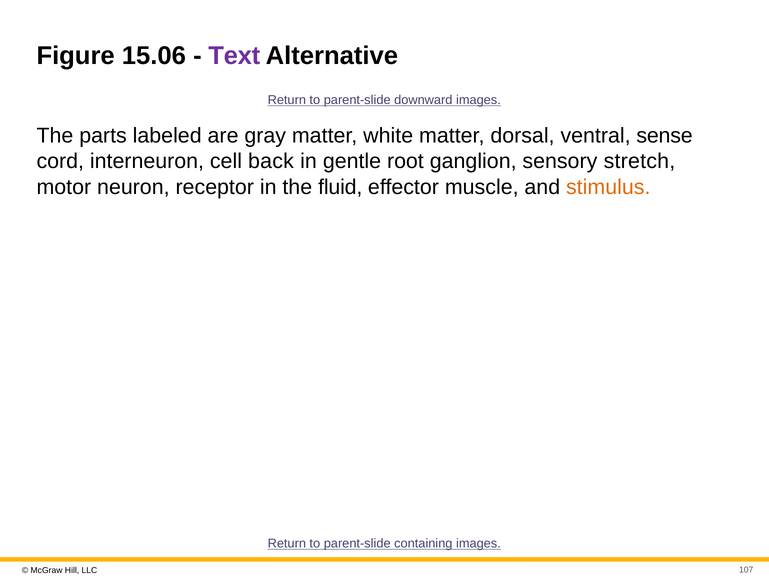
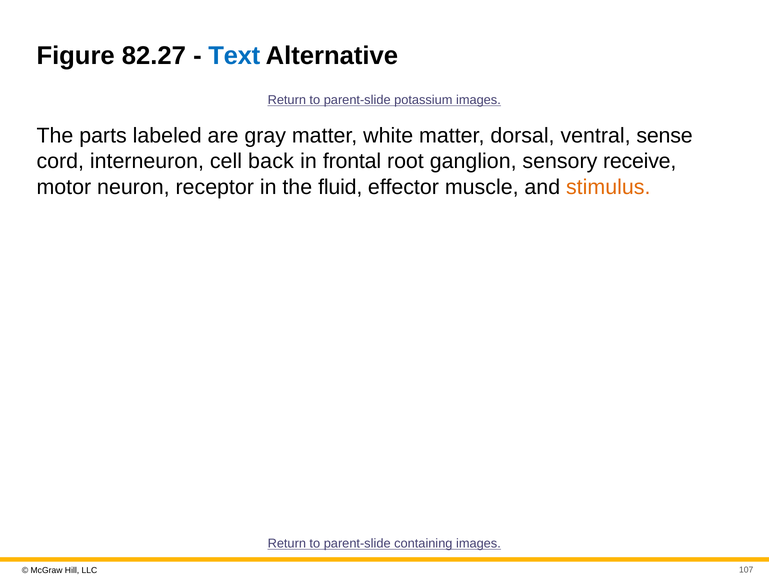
15.06: 15.06 -> 82.27 (154, 56)
Text colour: purple -> blue (234, 56)
downward: downward -> potassium (423, 100)
gentle: gentle -> frontal (352, 161)
stretch: stretch -> receive (640, 161)
